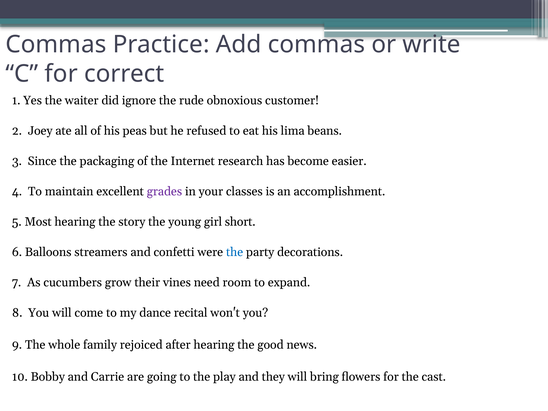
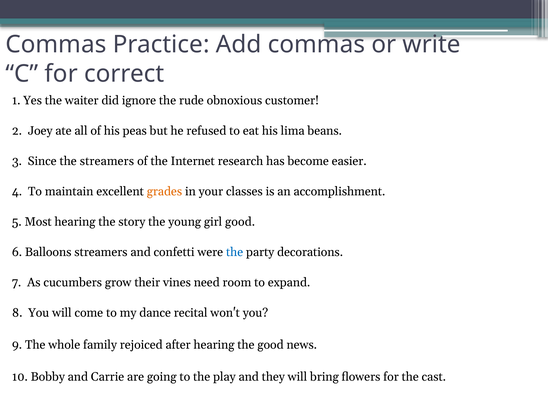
the packaging: packaging -> streamers (107, 161)
grades colour: purple -> orange (164, 191)
girl short: short -> good (240, 222)
